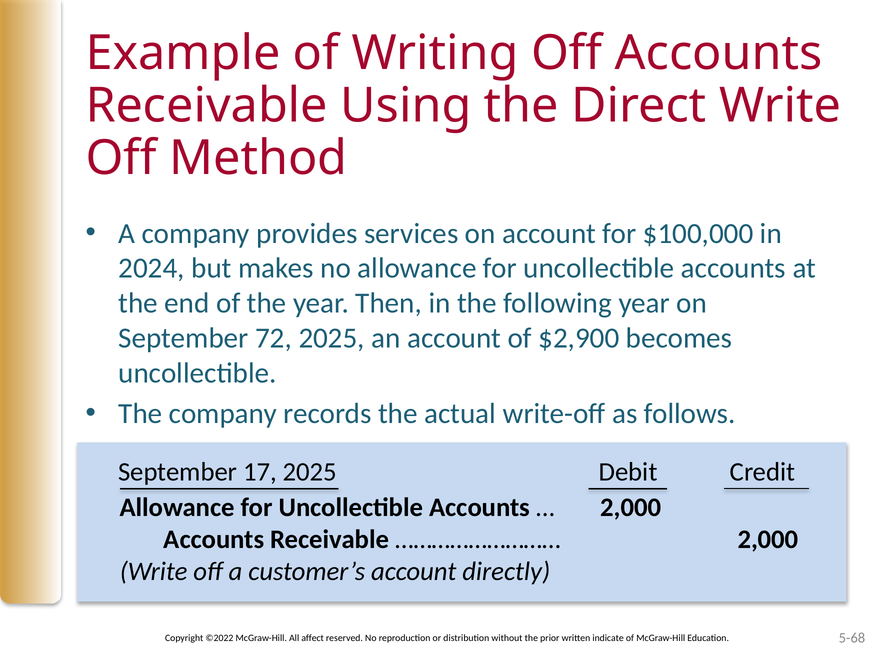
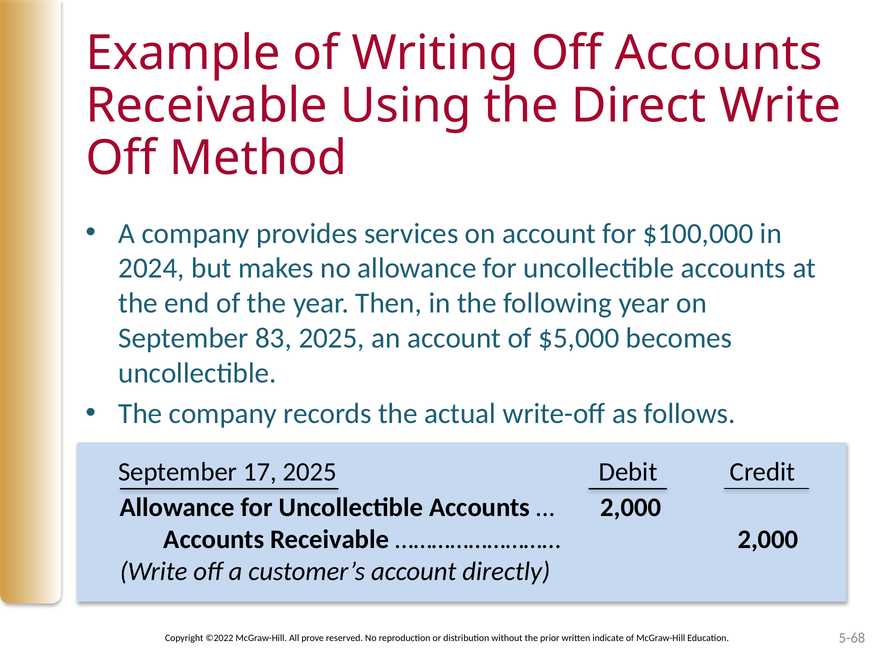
72: 72 -> 83 (274, 338)
$2,900: $2,900 -> $5,000 (579, 338)
affect: affect -> prove (313, 638)
